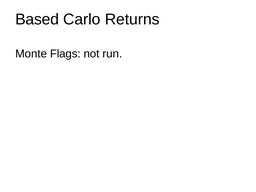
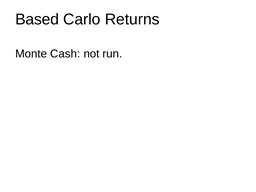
Flags: Flags -> Cash (65, 54)
